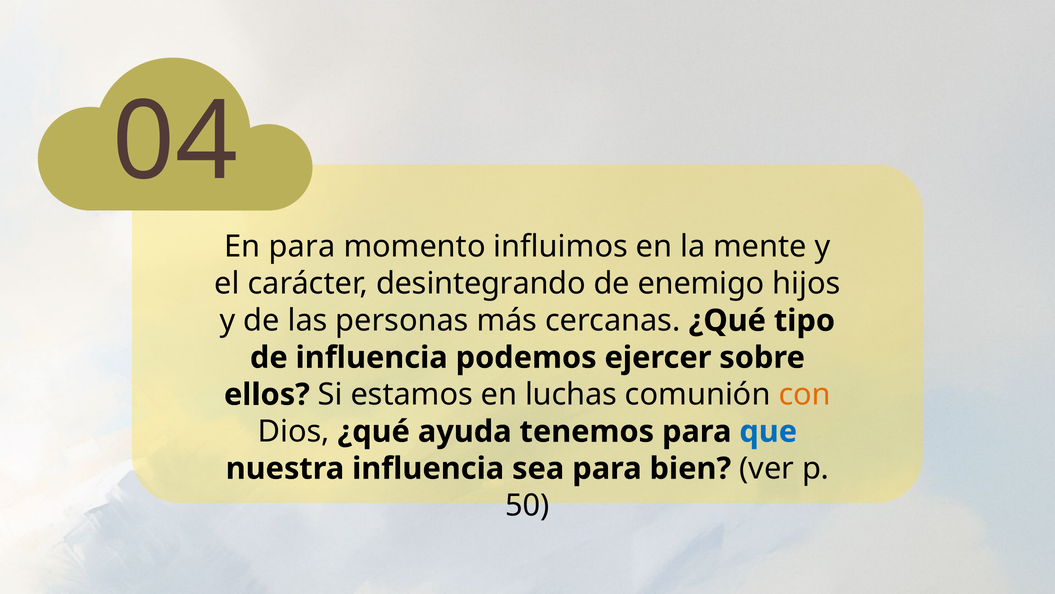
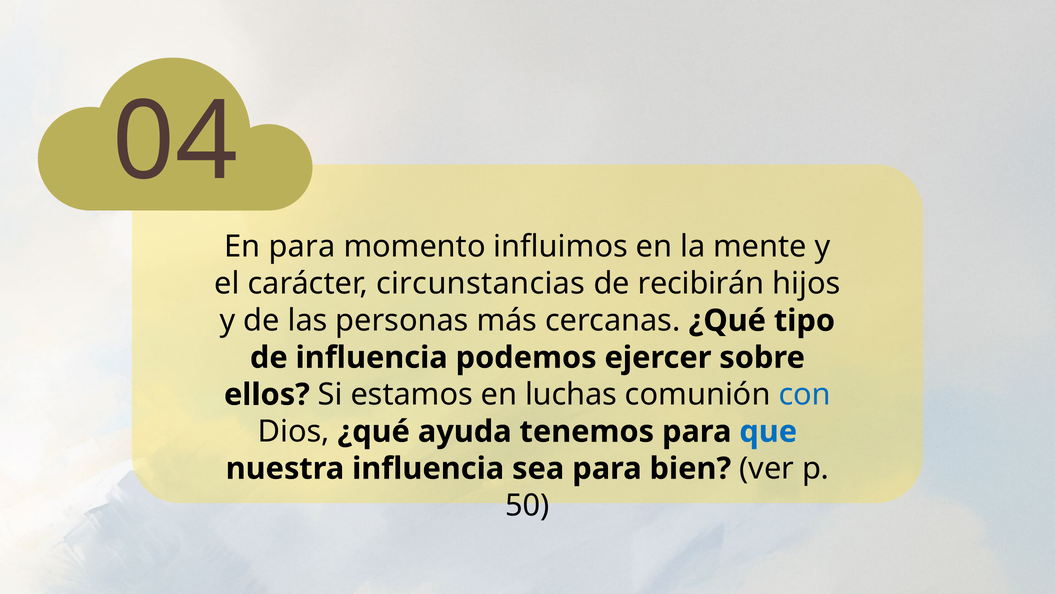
desintegrando: desintegrando -> circunstancias (481, 283)
enemigo: enemigo -> recibirán (701, 283)
con colour: orange -> blue (805, 394)
